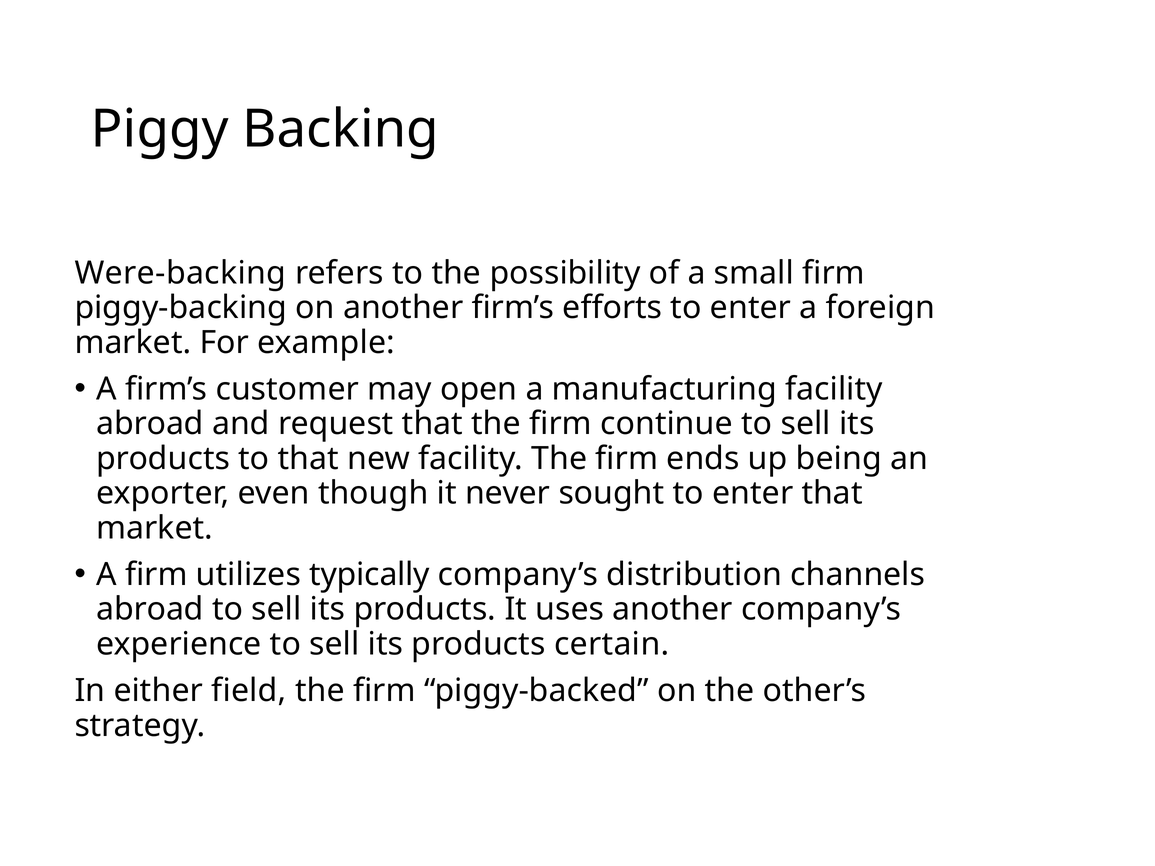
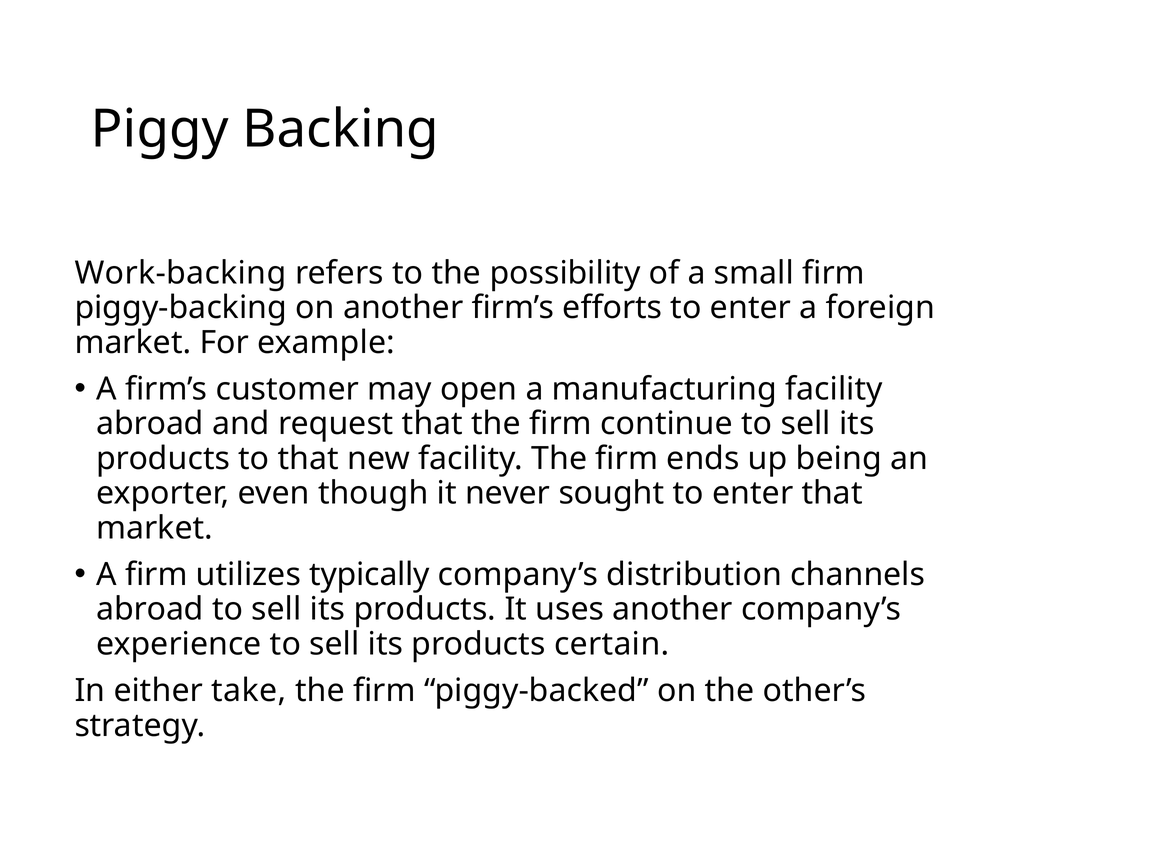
Were-backing: Were-backing -> Work-backing (180, 273)
field: field -> take (249, 691)
